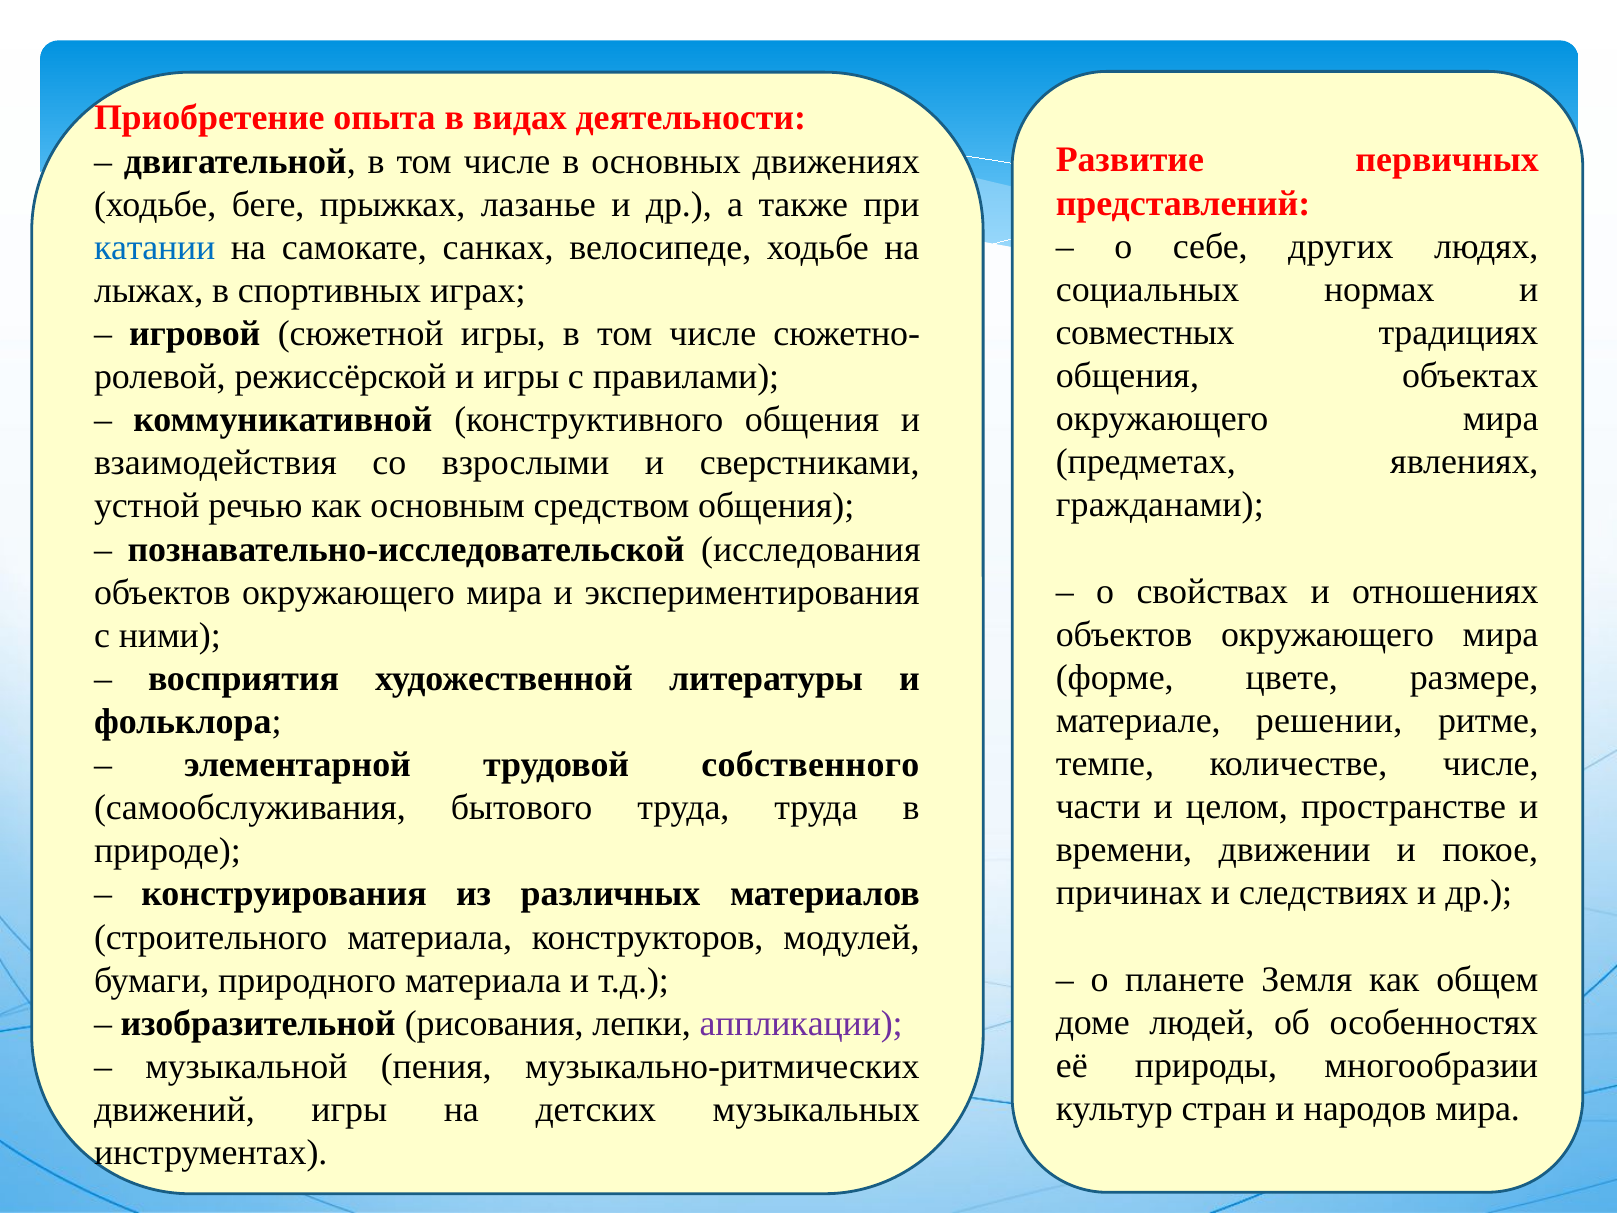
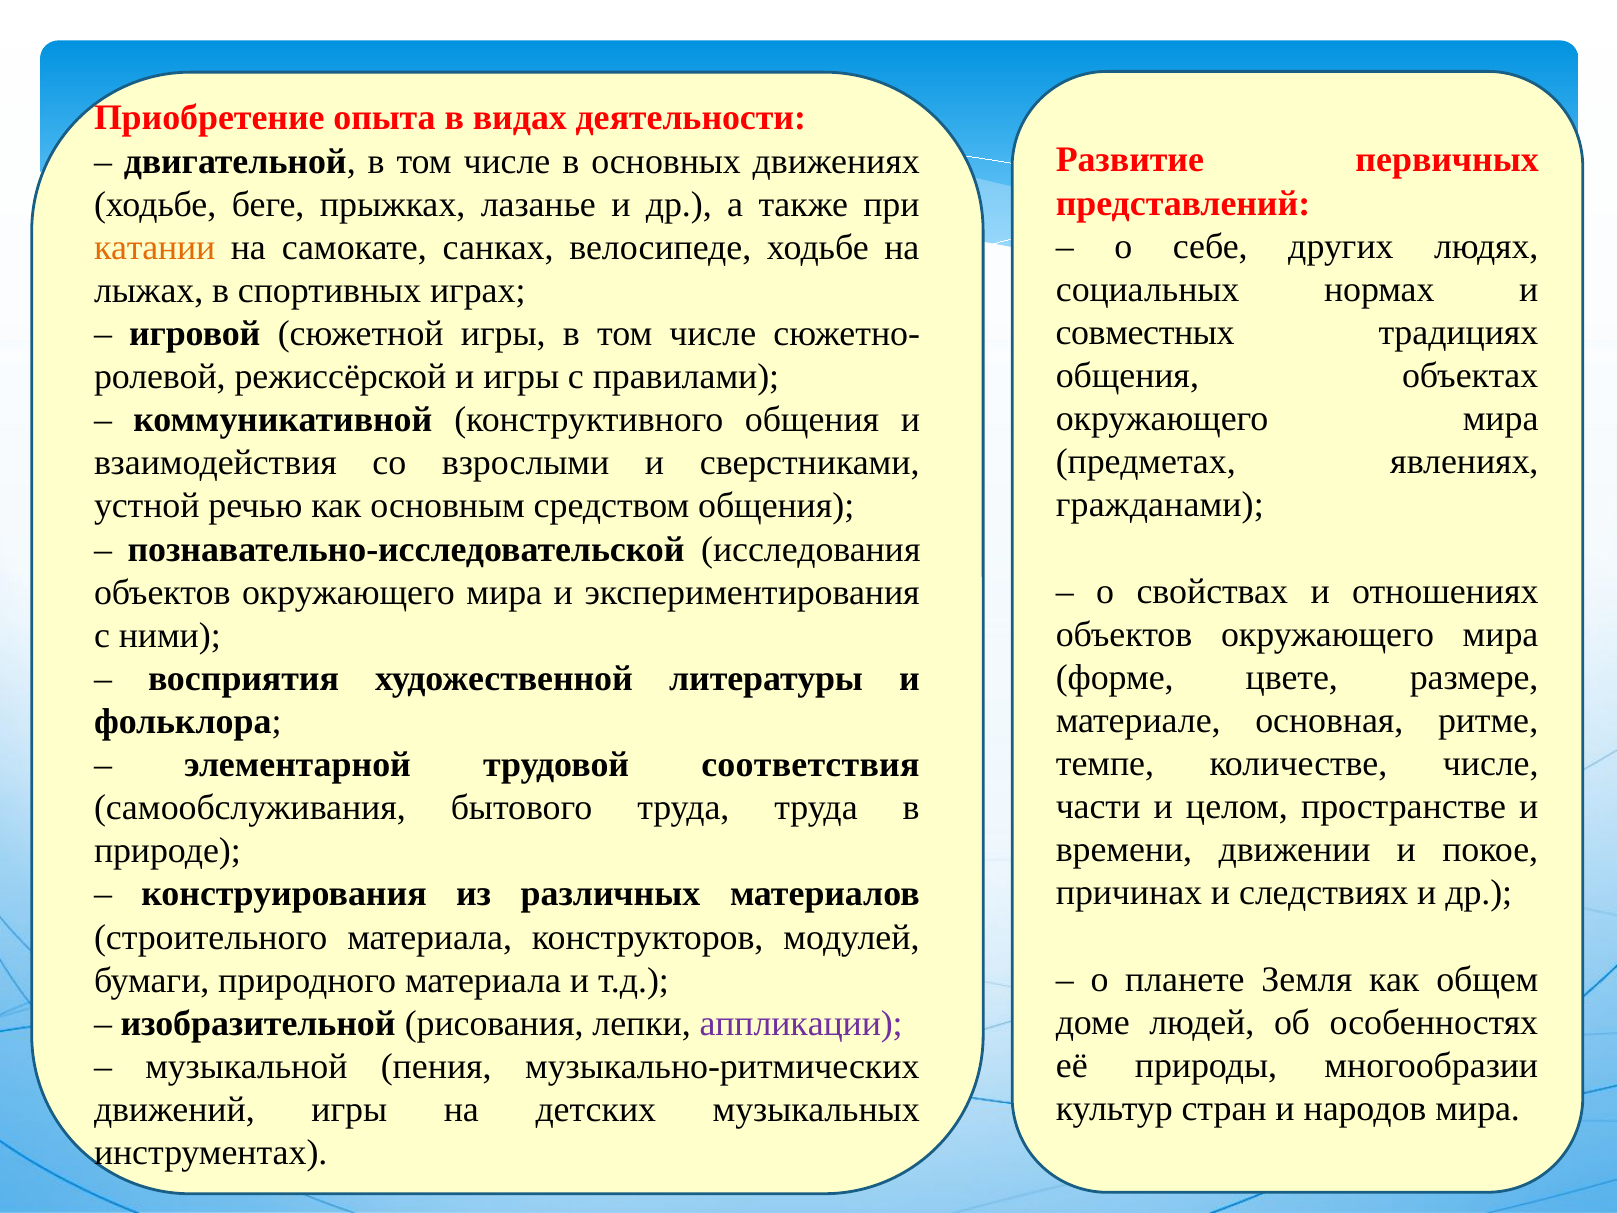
катании colour: blue -> orange (155, 247)
решении: решении -> основная (1329, 720)
собственного: собственного -> соответствия (810, 765)
